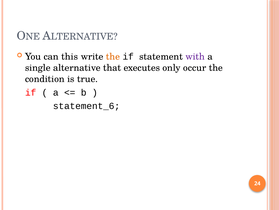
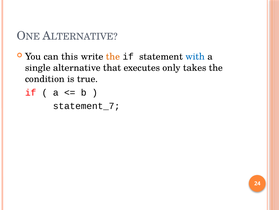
with colour: purple -> blue (195, 56)
occur: occur -> takes (195, 68)
statement_6: statement_6 -> statement_7 (86, 106)
